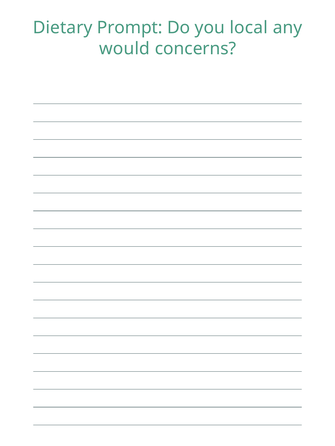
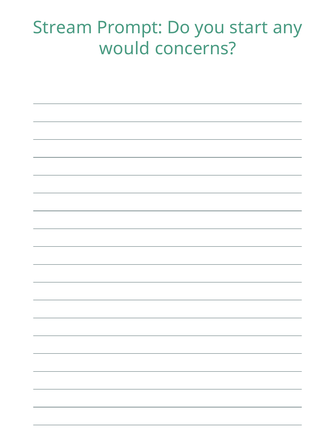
Dietary: Dietary -> Stream (63, 28)
local: local -> start (249, 28)
